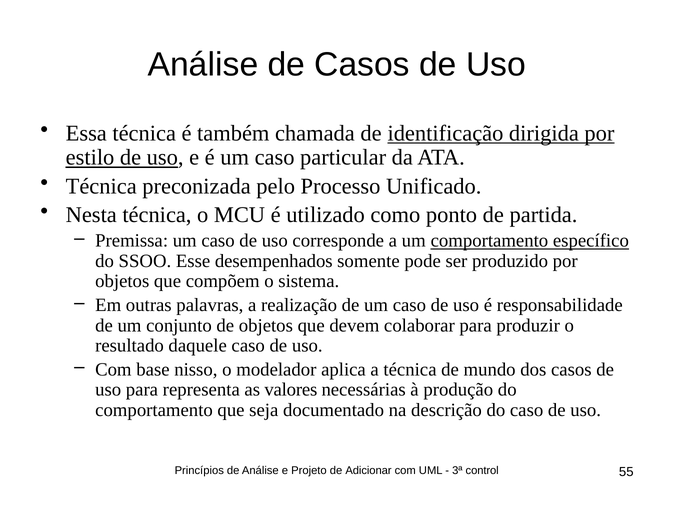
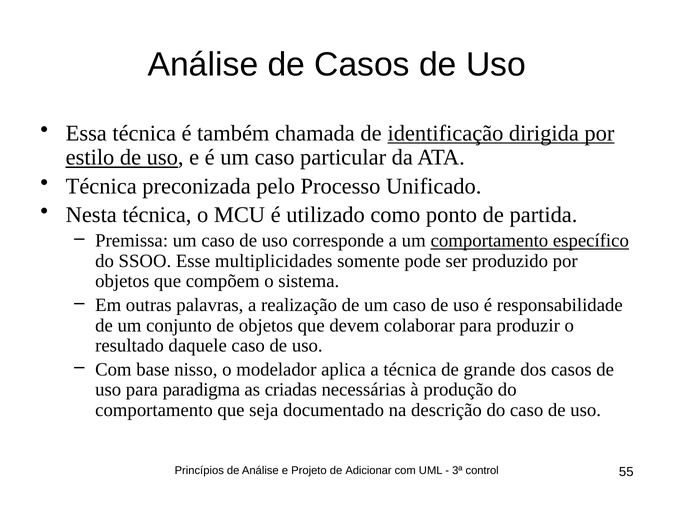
desempenhados: desempenhados -> multiplicidades (274, 261)
mundo: mundo -> grande (490, 370)
representa: representa -> paradigma (201, 390)
valores: valores -> criadas (291, 390)
